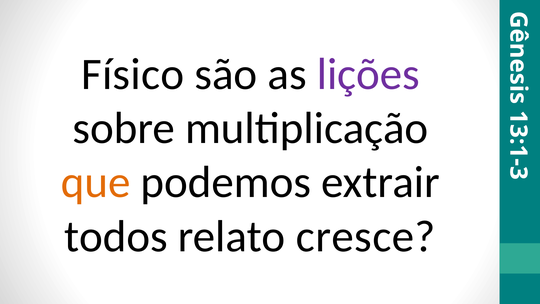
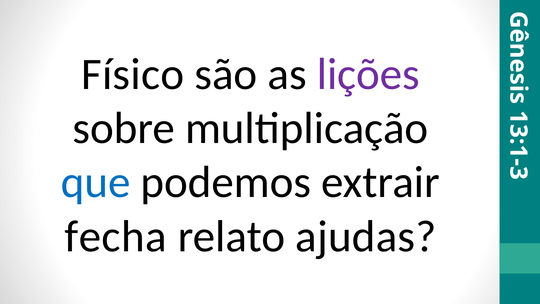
que colour: orange -> blue (96, 182)
todos: todos -> fecha (116, 236)
cresce: cresce -> ajudas (366, 236)
